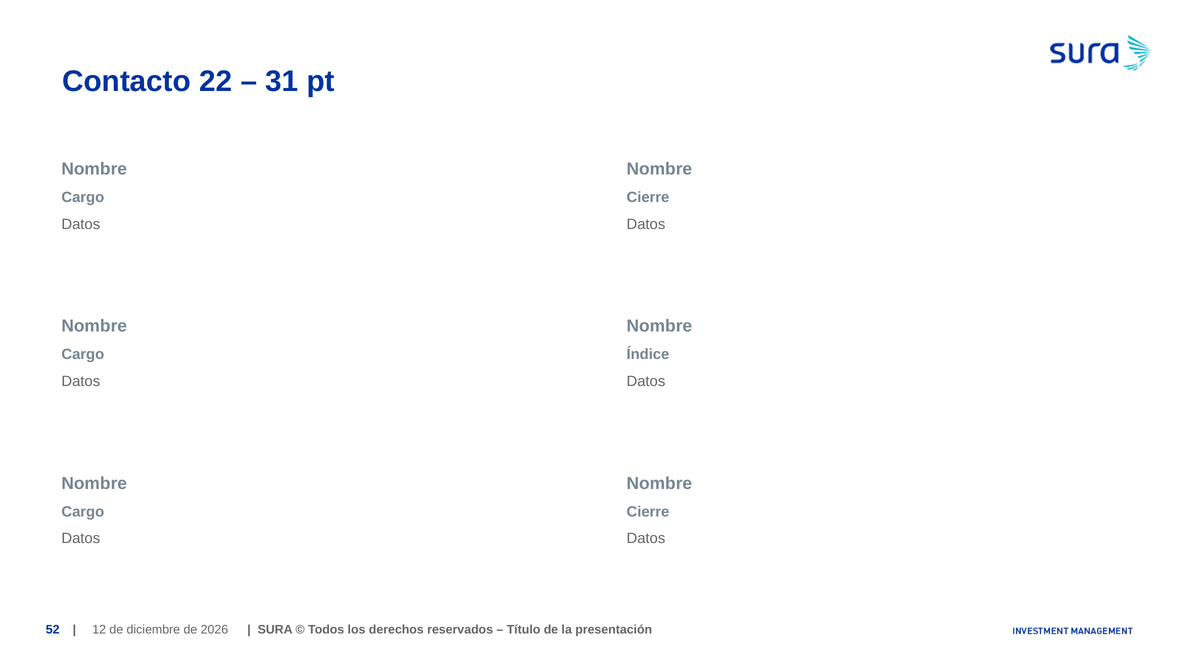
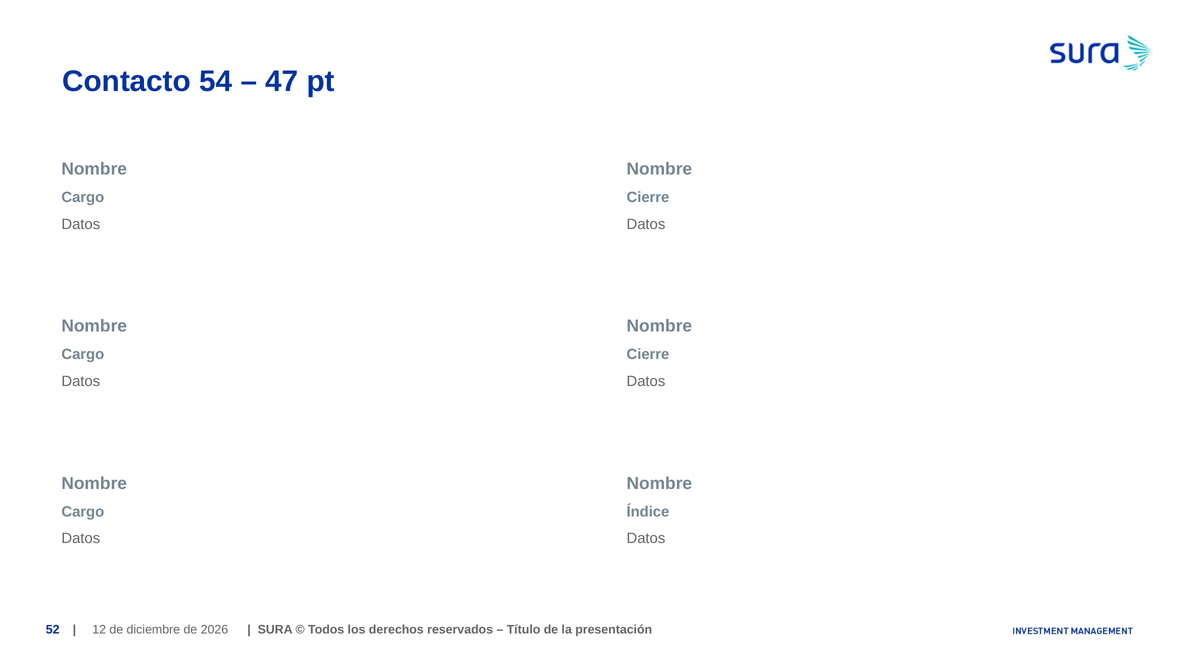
22: 22 -> 54 (216, 81)
31: 31 -> 47 (282, 81)
Índice: Índice -> Cierre (648, 354)
Cierre: Cierre -> Índice (648, 512)
